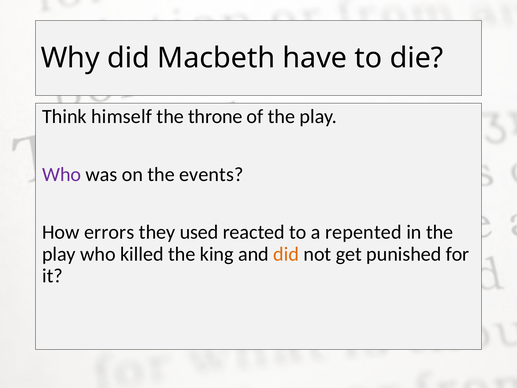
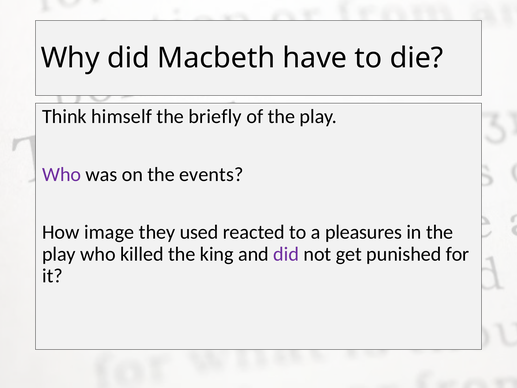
throne: throne -> briefly (215, 117)
errors: errors -> image (109, 232)
repented: repented -> pleasures (364, 232)
did colour: orange -> purple (286, 254)
